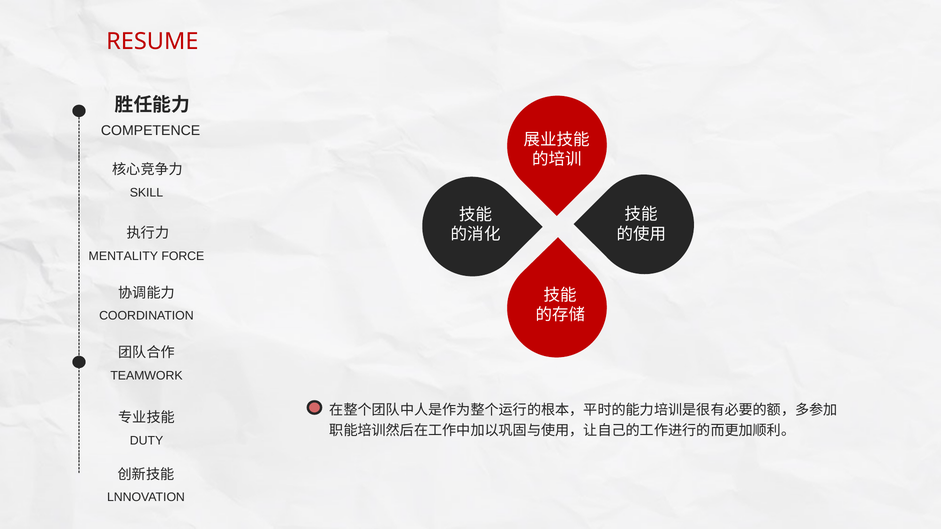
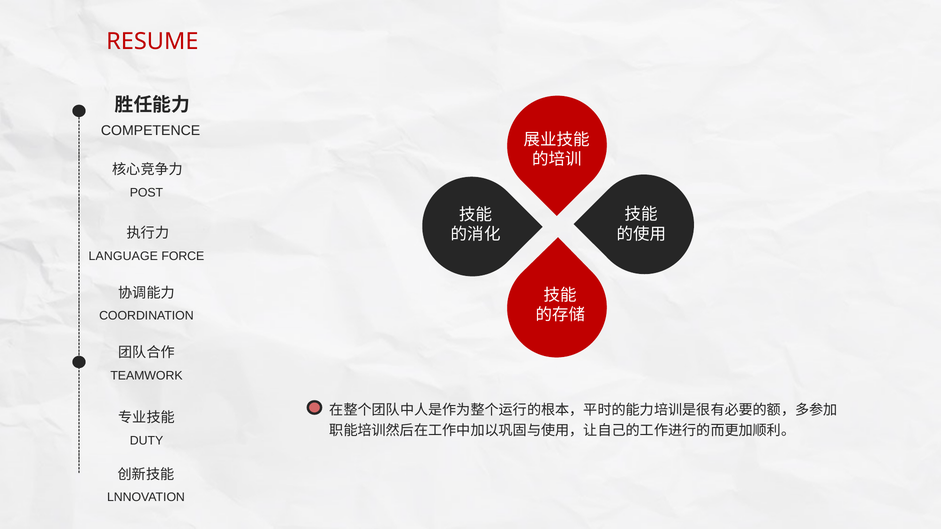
SKILL: SKILL -> POST (146, 193)
MENTALITY: MENTALITY -> LANGUAGE (123, 256)
